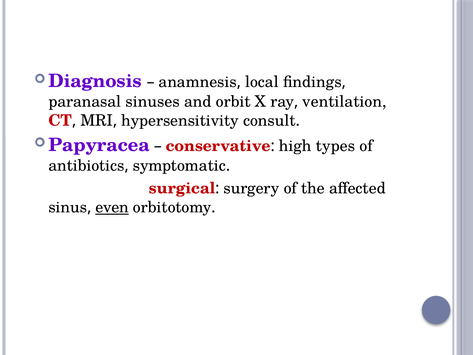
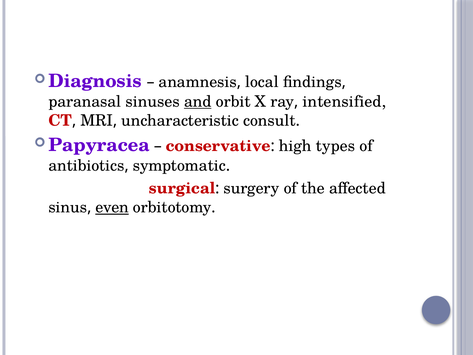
and underline: none -> present (198, 101)
ventilation: ventilation -> intensified (344, 101)
hypersensitivity: hypersensitivity -> uncharacteristic (180, 120)
